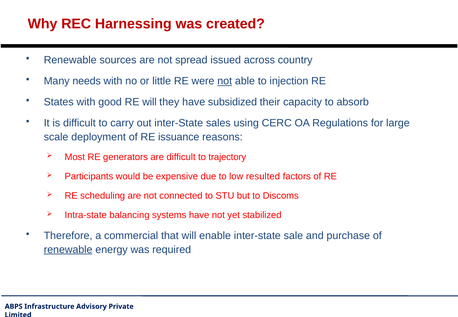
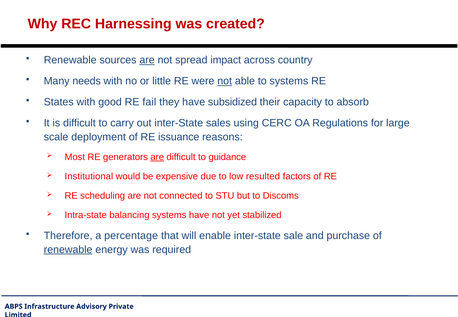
are underline: none -> present (147, 60)
issued: issued -> impact (226, 60)
to injection: injection -> systems (289, 81)
RE will: will -> fail (149, 102)
are underline: none -> present (157, 157)
trajectory: trajectory -> guidance (227, 157)
Participants: Participants -> Institutional (89, 176)
commercial: commercial -> percentage (131, 236)
